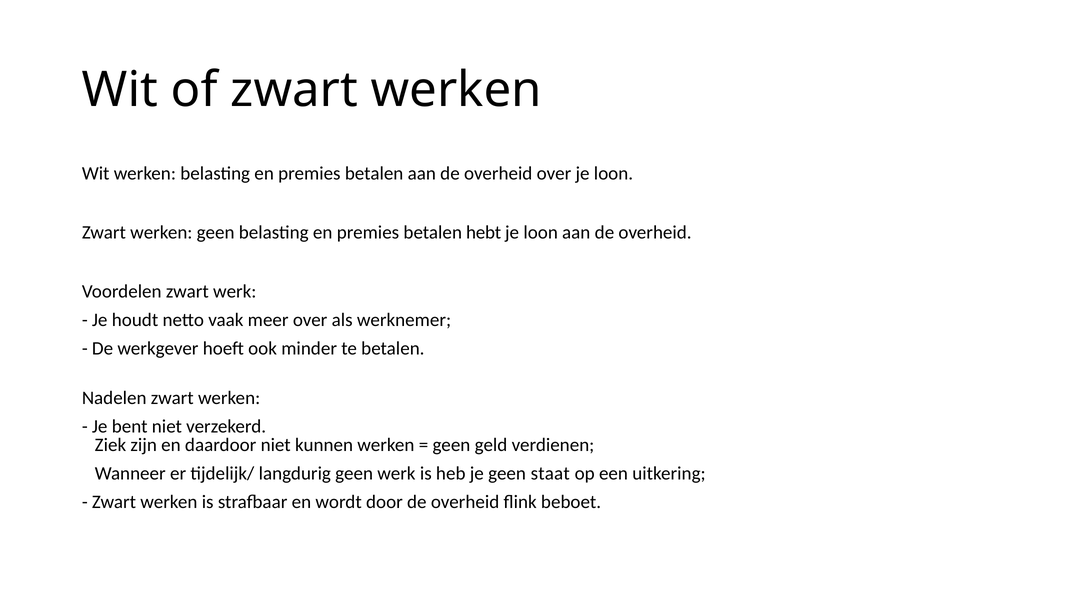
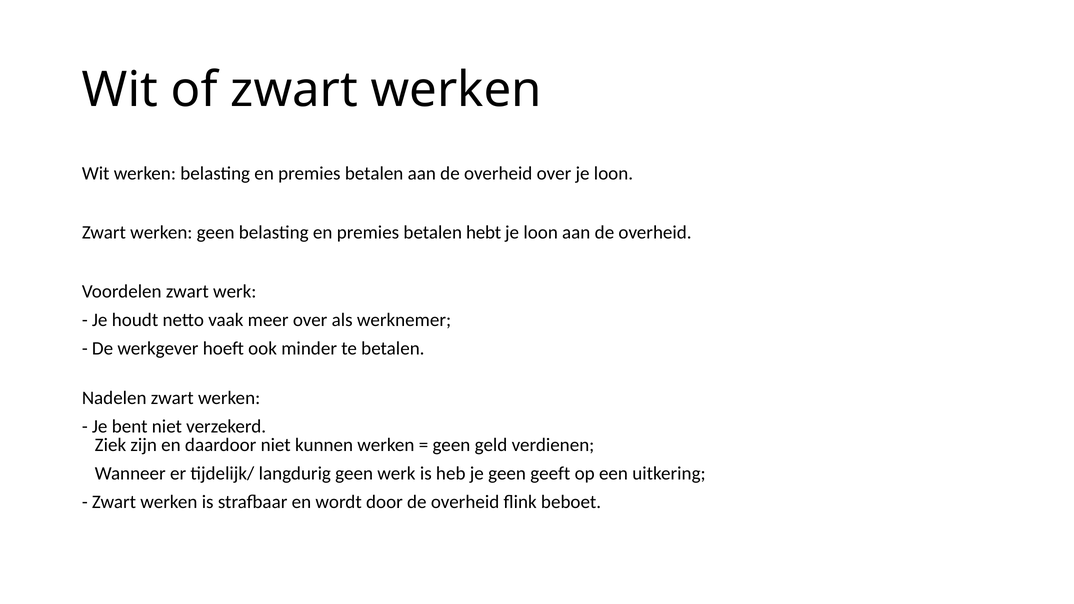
staat: staat -> geeft (550, 473)
